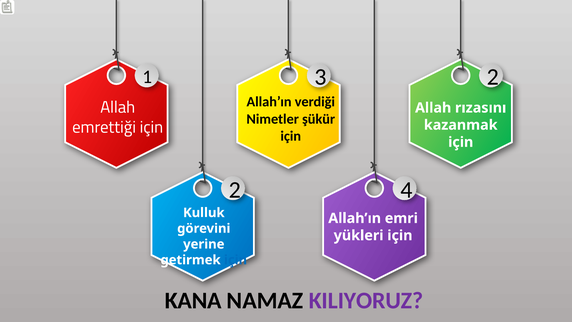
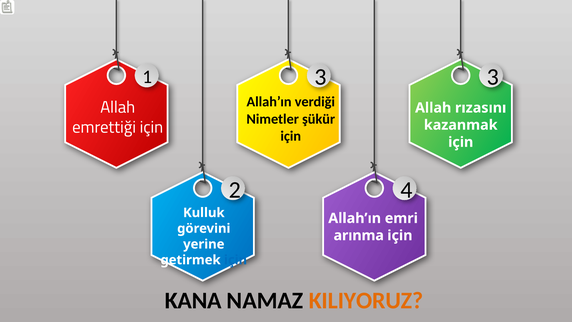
3 2: 2 -> 3 (493, 77)
yükleri: yükleri -> arınma (359, 235)
KILIYORUZ colour: purple -> orange (366, 300)
